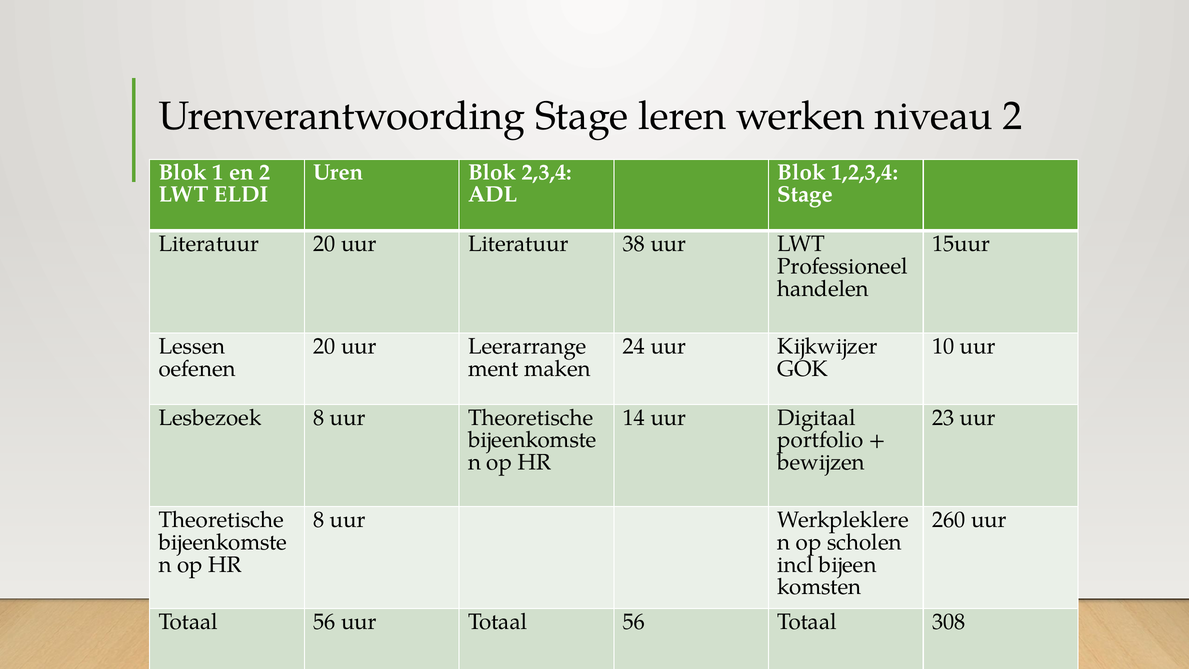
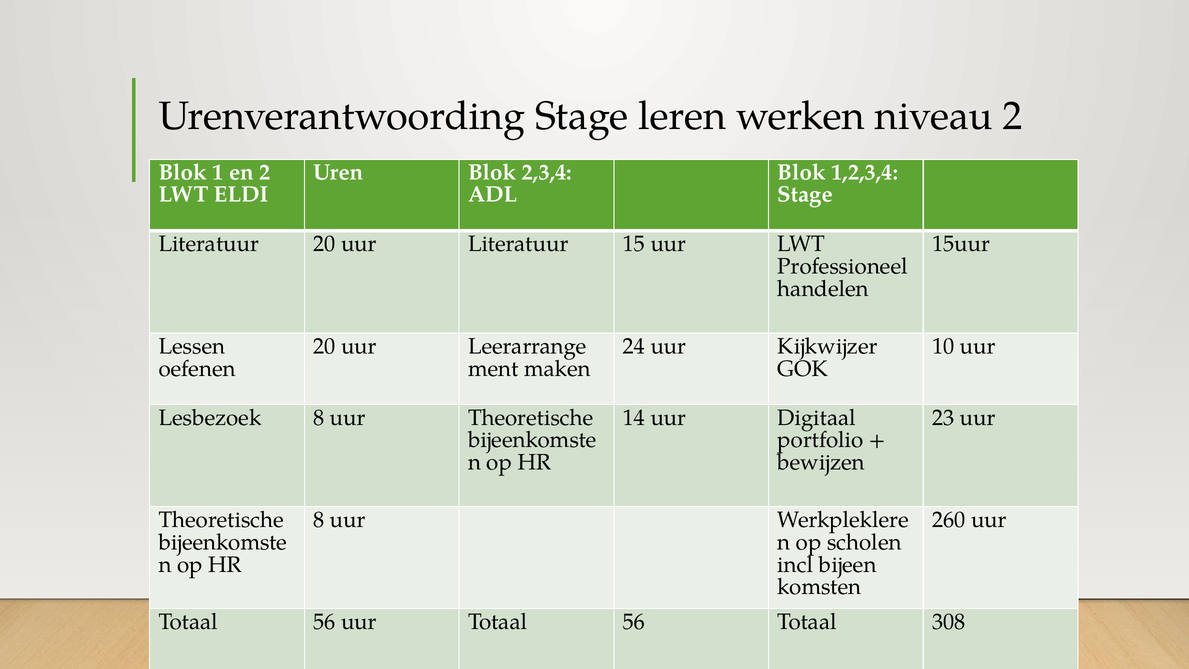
38: 38 -> 15 (634, 244)
